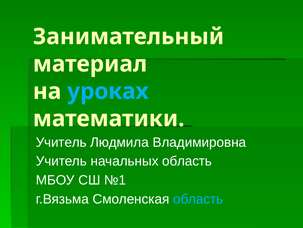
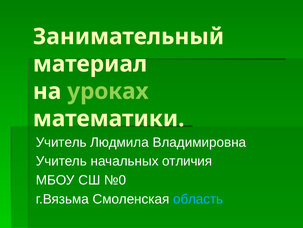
уроках colour: light blue -> light green (108, 91)
начальных область: область -> отличия (187, 161)
№1: №1 -> №0 (115, 180)
